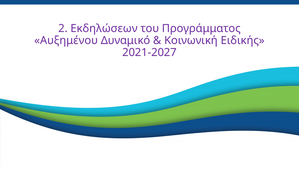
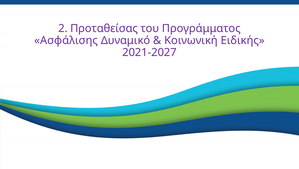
Εκδηλώσεων: Εκδηλώσεων -> Προταθείσας (104, 28)
Αυξημένου: Αυξημένου -> Ασφάλισης (66, 40)
